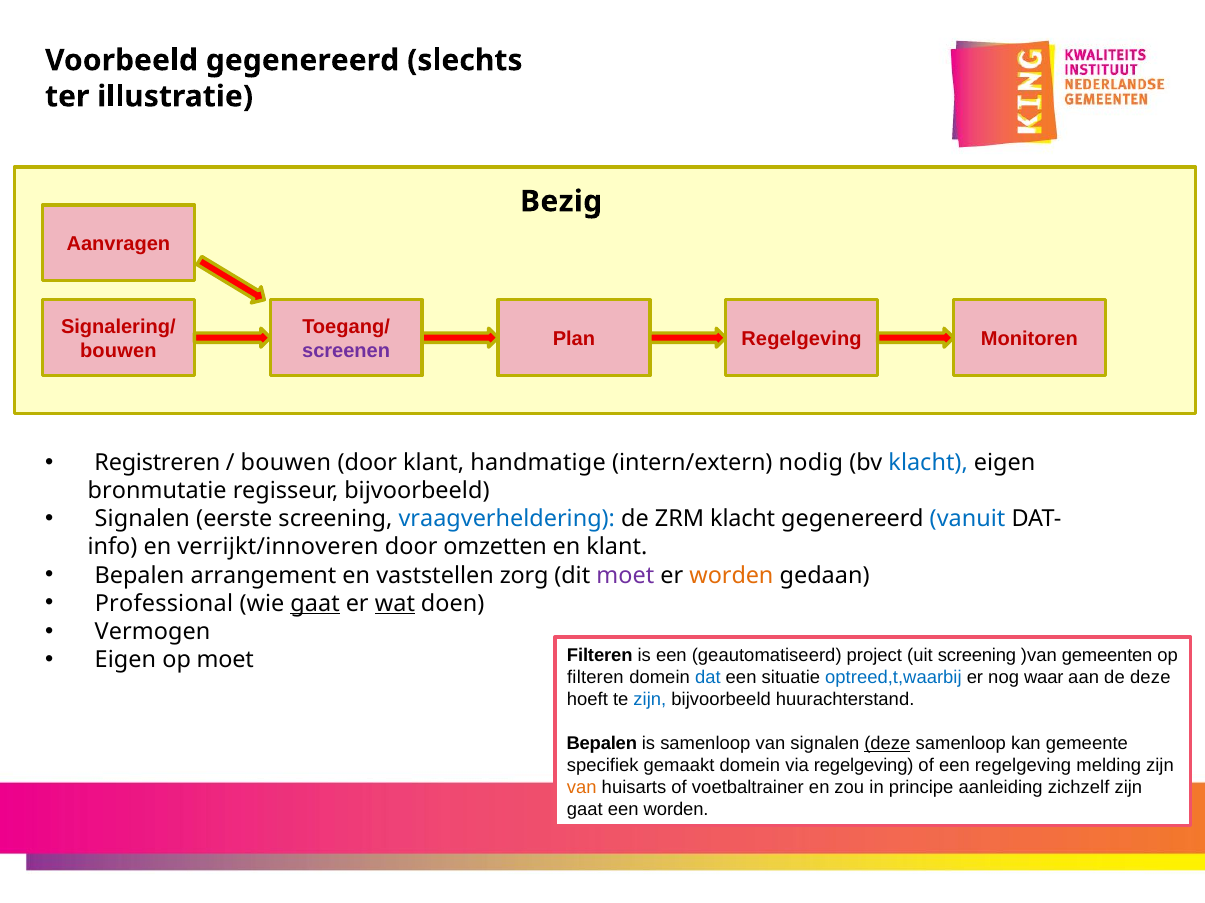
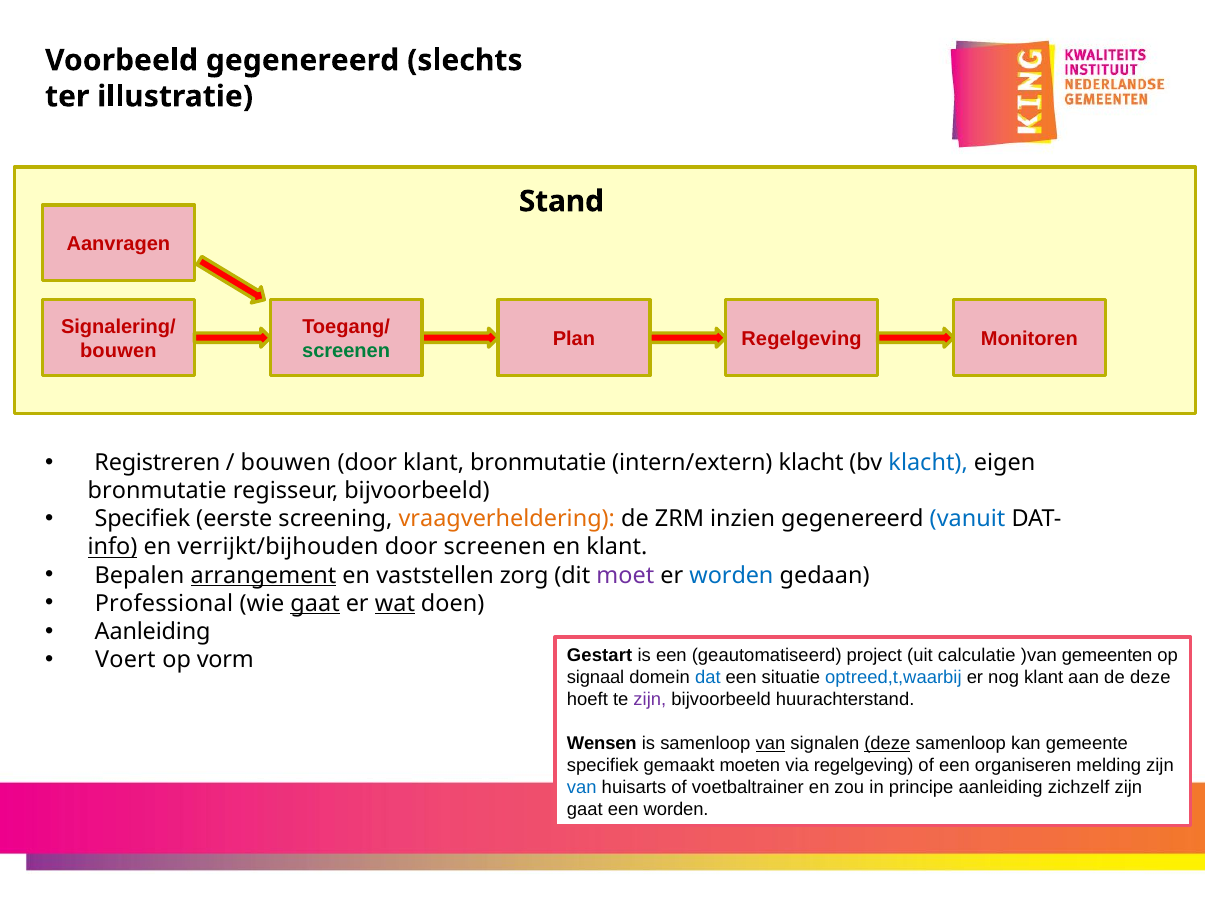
Bezig: Bezig -> Stand (561, 202)
screenen colour: purple -> green (346, 351)
klant handmatige: handmatige -> bronmutatie (538, 463)
intern/extern nodig: nodig -> klacht (811, 463)
Signalen: Signalen -> Specifiek (143, 520)
vraagverheldering colour: blue -> orange (507, 520)
ZRM klacht: klacht -> inzien (743, 520)
info underline: none -> present (112, 548)
verrijkt/innoveren: verrijkt/innoveren -> verrijkt/bijhouden (278, 548)
door omzetten: omzetten -> screenen (495, 548)
arrangement underline: none -> present (264, 576)
worden colour: orange -> blue (731, 576)
Vermogen: Vermogen -> Aanleiding (153, 632)
Filteren: Filteren -> Gestart (600, 656)
uit screening: screening -> calculatie (977, 656)
Eigen: Eigen -> Voert (125, 660)
op moet: moet -> vorm (225, 660)
filteren: filteren -> signaal (596, 678)
nog waar: waar -> klant (1044, 678)
zijn colour: blue -> purple (650, 700)
Bepalen: Bepalen -> Wensen (602, 744)
van underline: none -> present (770, 744)
gemaakt domein: domein -> moeten (750, 766)
een regelgeving: regelgeving -> organiseren (1023, 766)
van colour: orange -> blue (582, 788)
